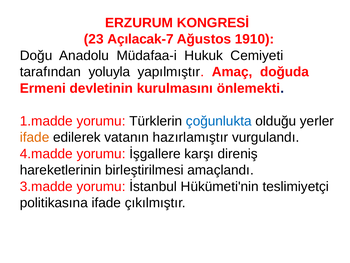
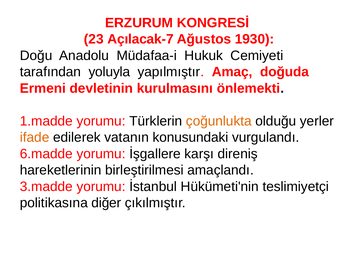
1910: 1910 -> 1930 (255, 39)
çoğunlukta colour: blue -> orange (219, 121)
hazırlamıştır: hazırlamıştır -> konusundaki (190, 137)
4.madde: 4.madde -> 6.madde (46, 153)
politikasına ifade: ifade -> diğer (106, 202)
